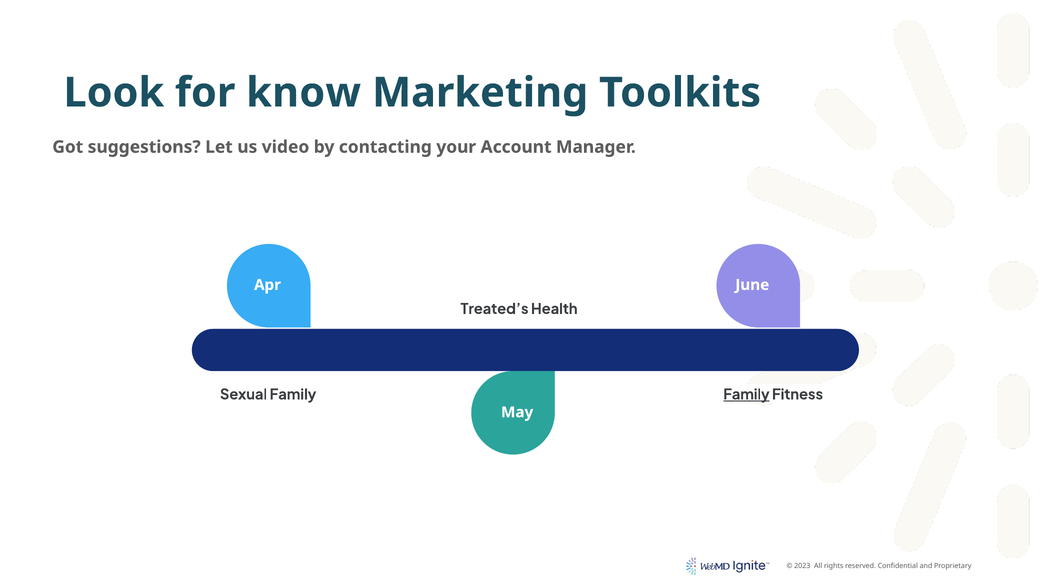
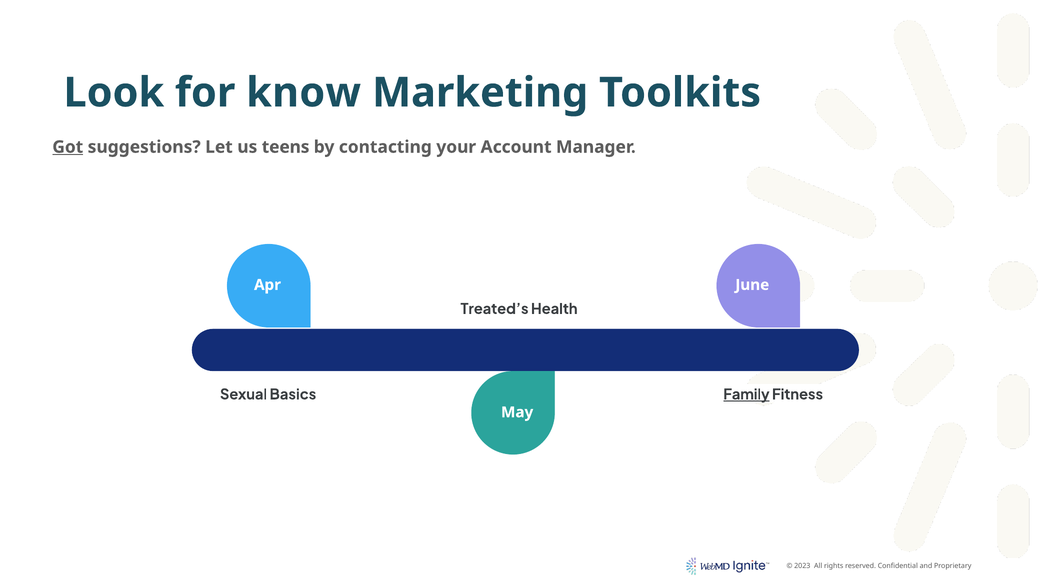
Got underline: none -> present (68, 147)
video: video -> teens (286, 147)
Sexual Family: Family -> Basics (293, 395)
